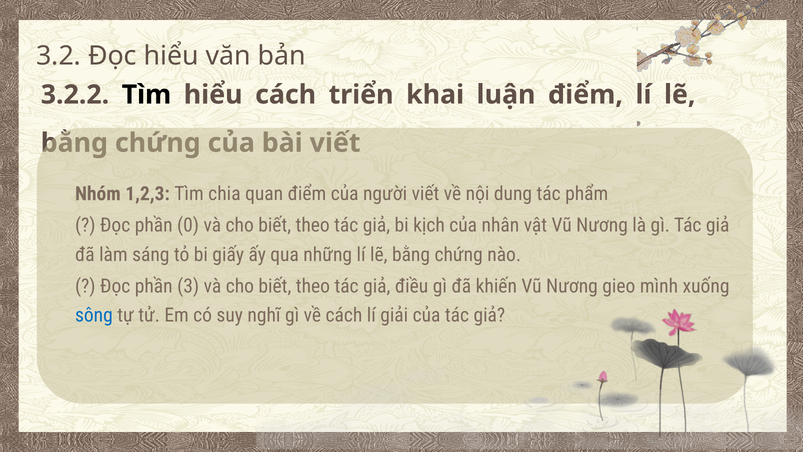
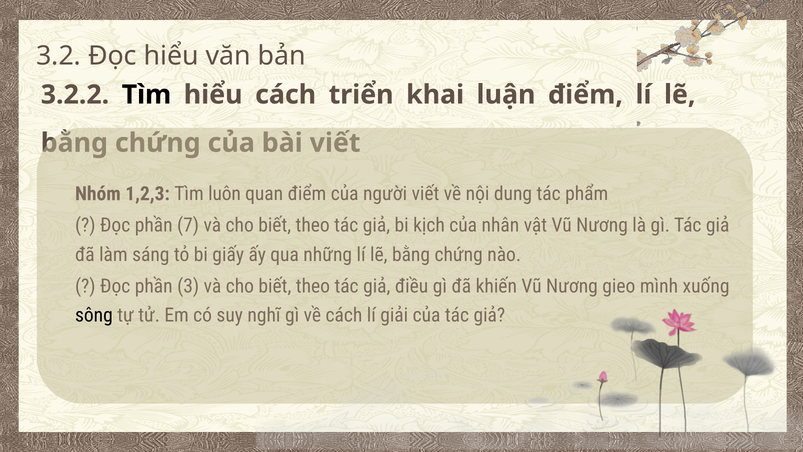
chia: chia -> luôn (225, 194)
0: 0 -> 7 (188, 225)
sông colour: blue -> black (94, 315)
